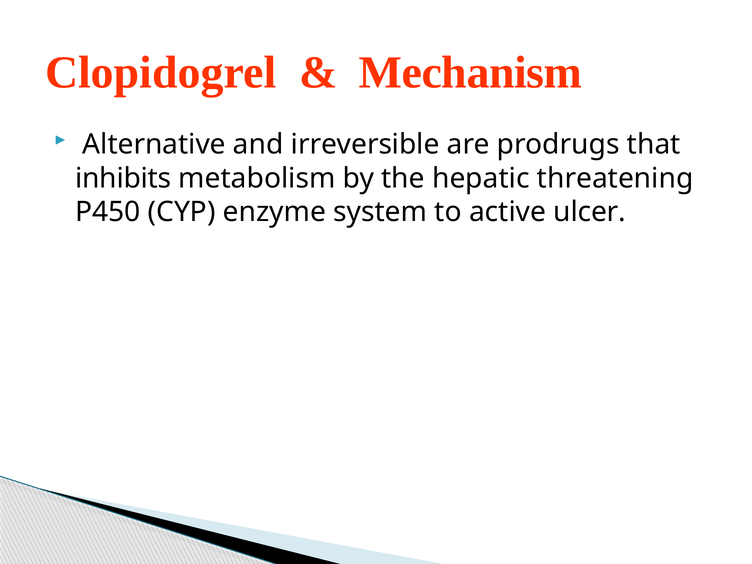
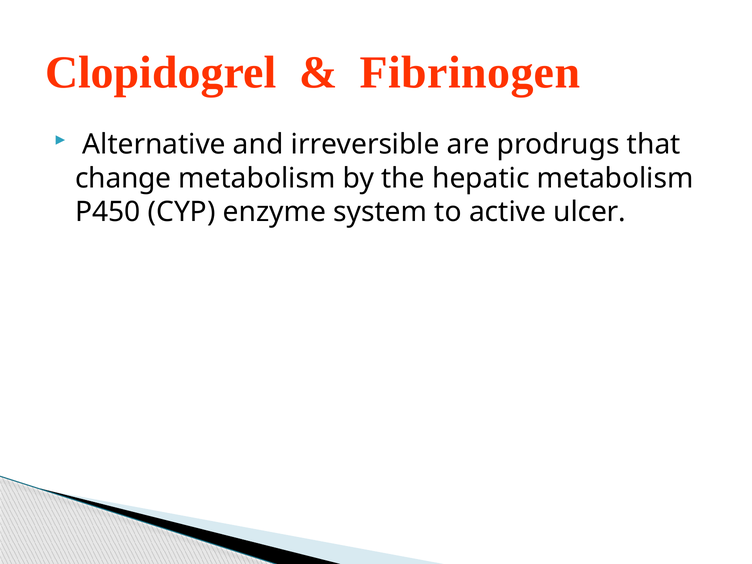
Mechanism: Mechanism -> Fibrinogen (470, 73)
inhibits: inhibits -> change (123, 178)
hepatic threatening: threatening -> metabolism (615, 178)
